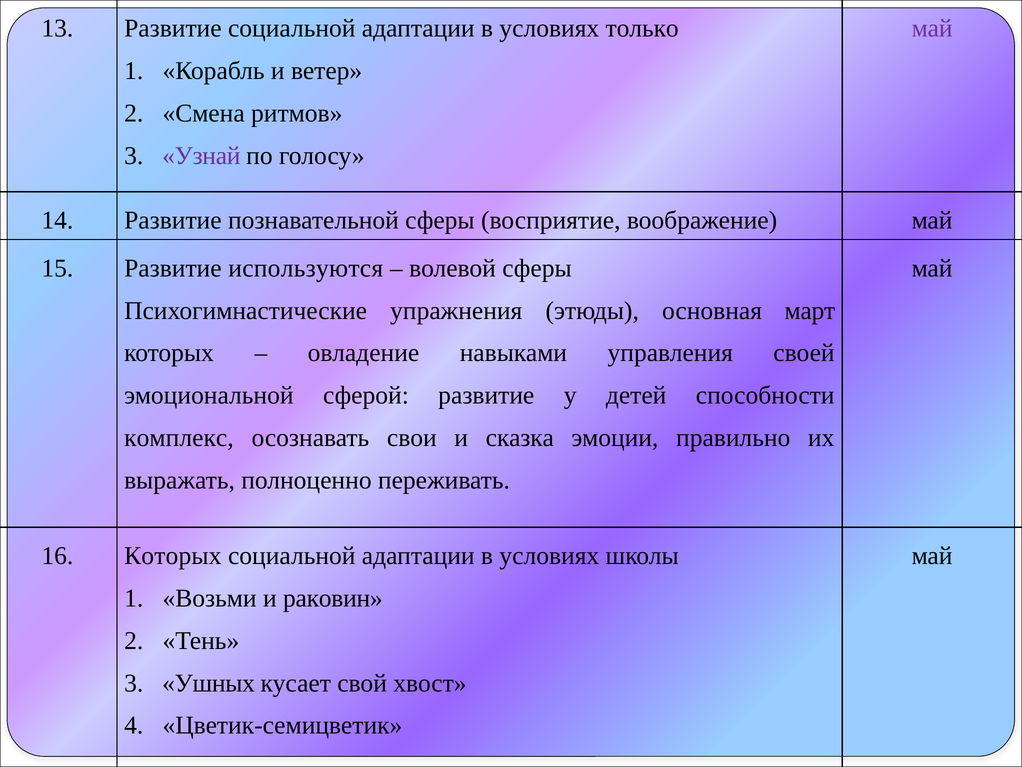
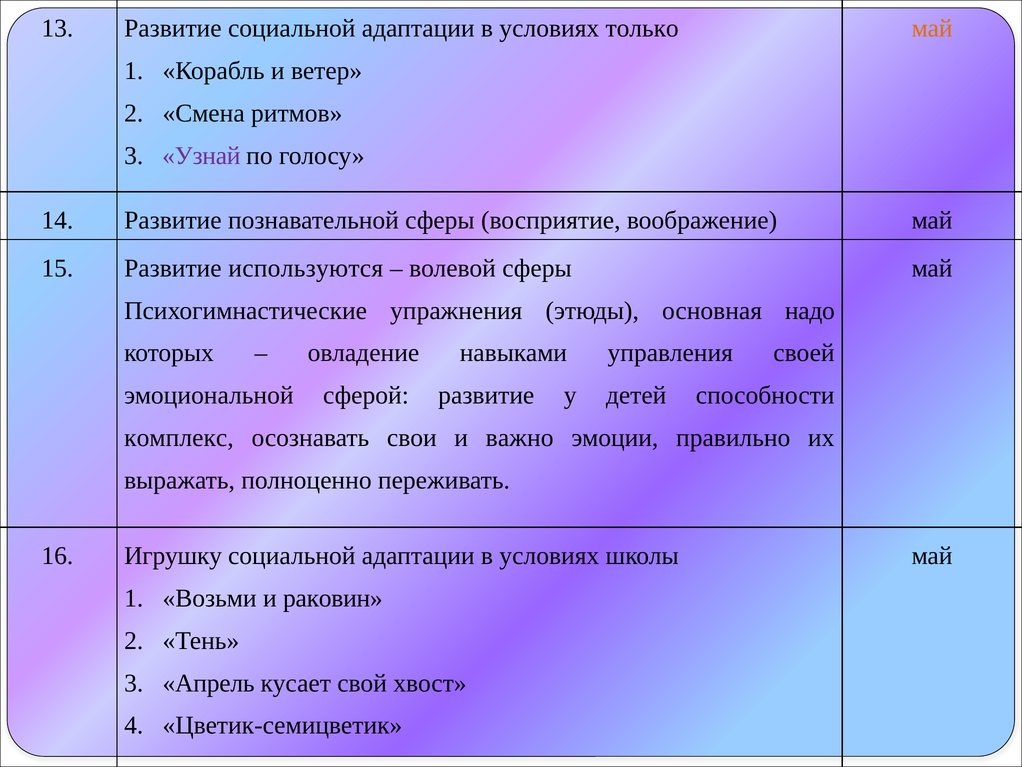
май colour: purple -> orange (932, 29)
март: март -> надо (810, 310)
сказка: сказка -> важно (520, 438)
16 Которых: Которых -> Игрушку (173, 555)
Ушных: Ушных -> Апрель (209, 683)
